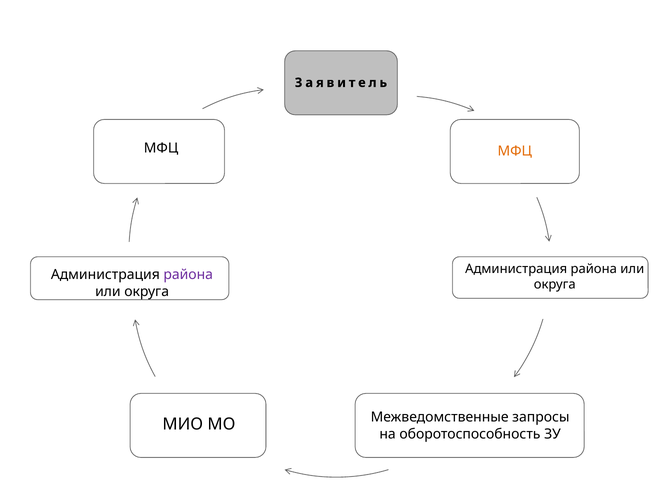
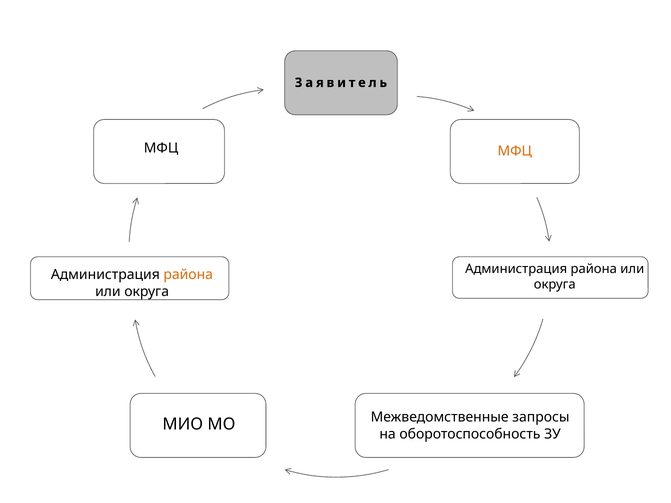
района colour: purple -> orange (188, 275)
